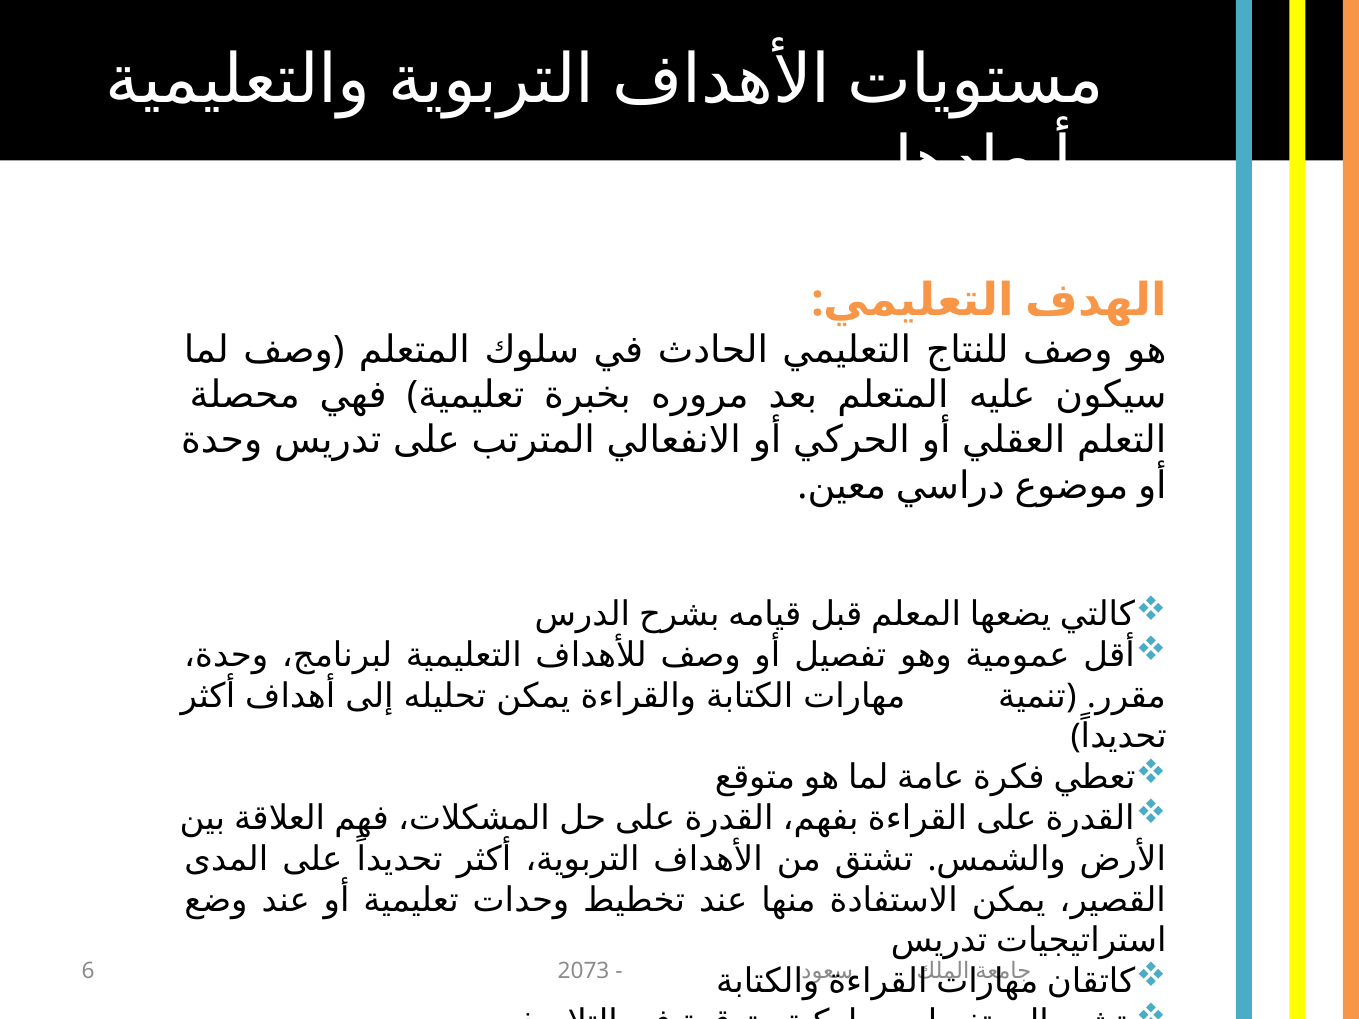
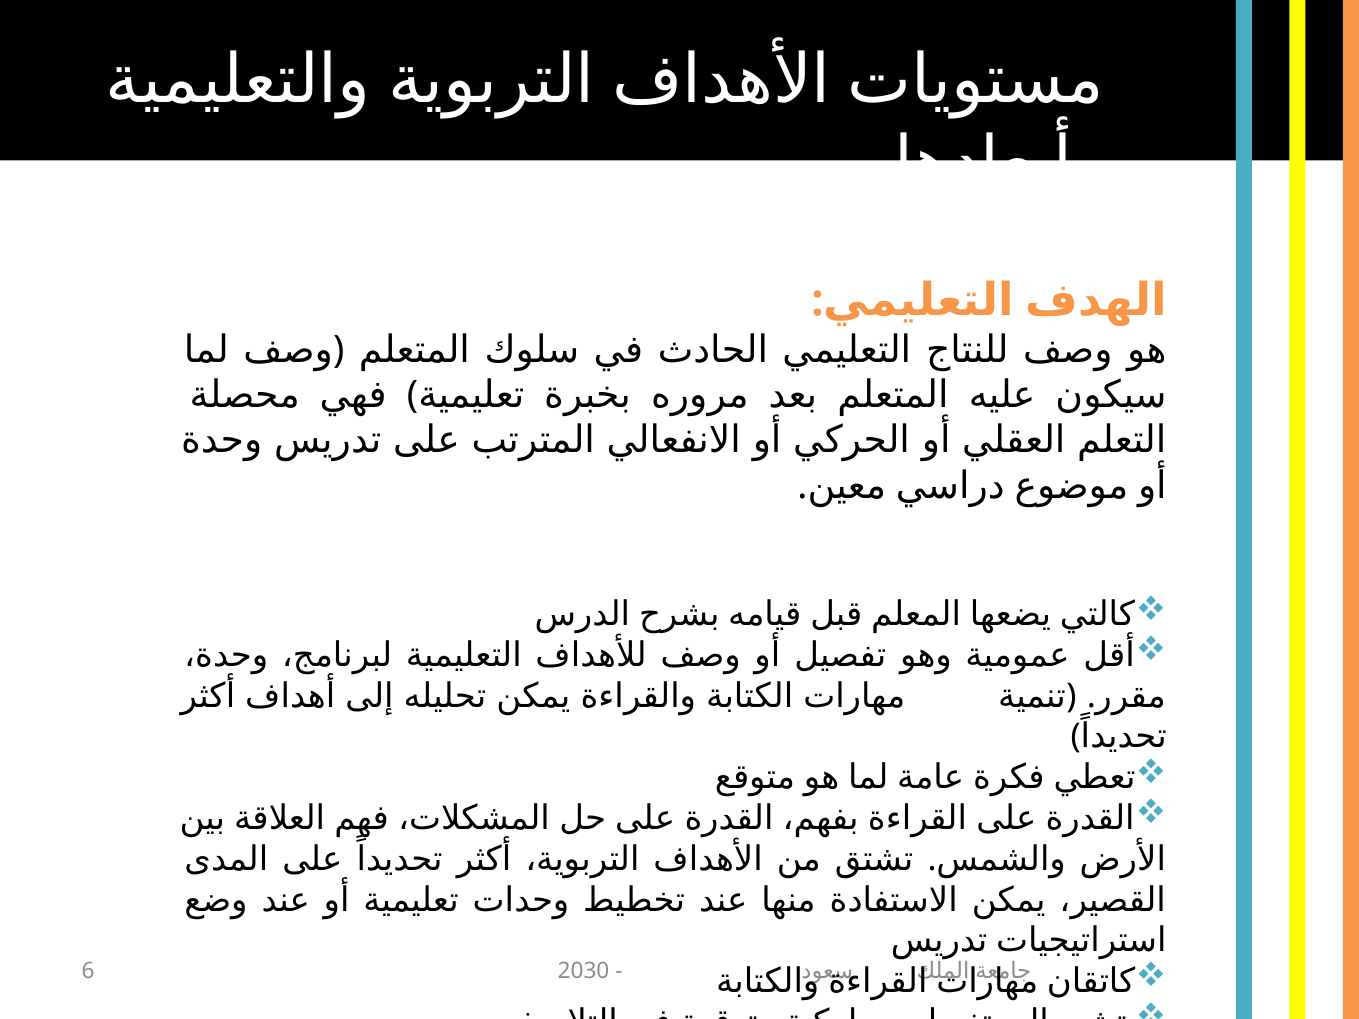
2073: 2073 -> 2030 (584, 972)
